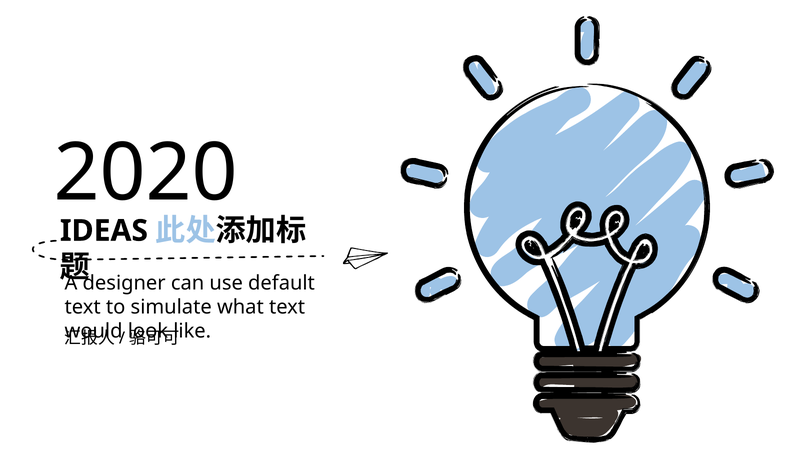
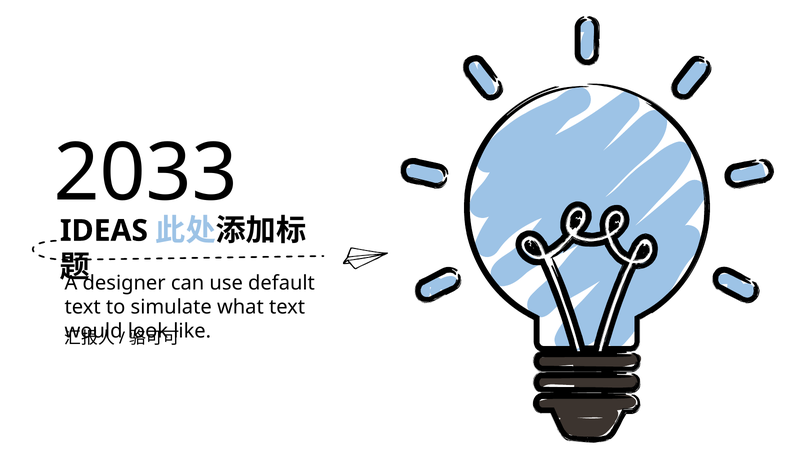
2020: 2020 -> 2033 (146, 173)
